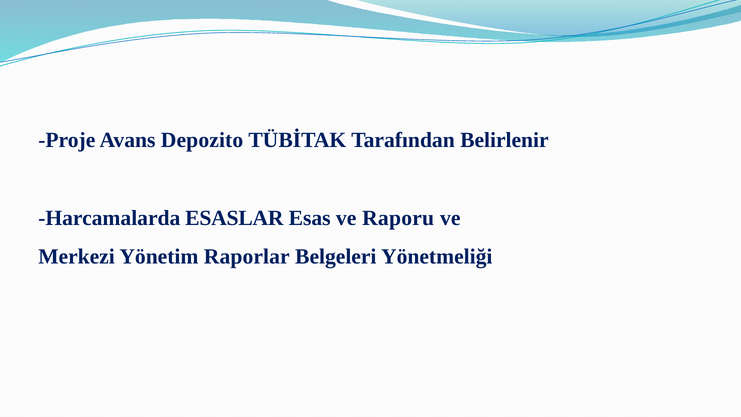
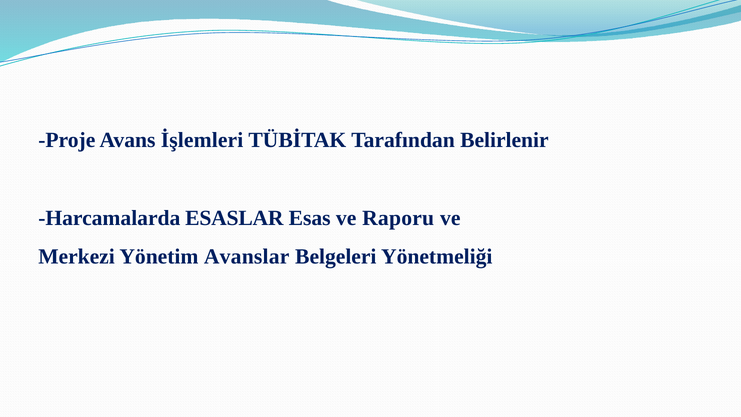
Depozito: Depozito -> İşlemleri (202, 140)
Raporlar: Raporlar -> Avanslar (247, 257)
